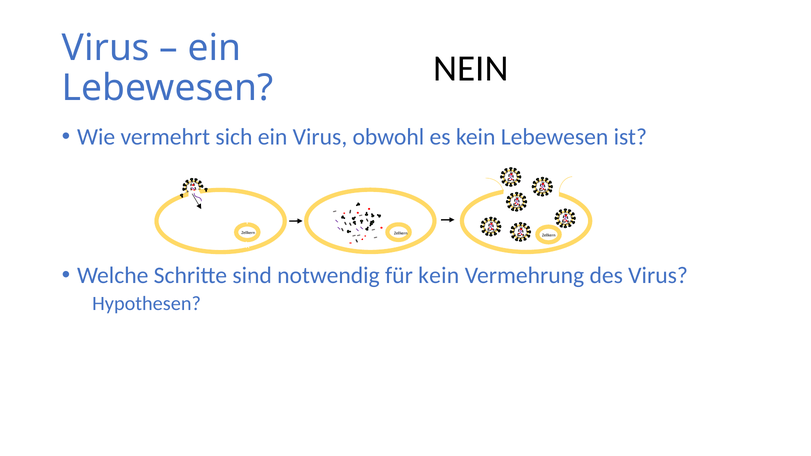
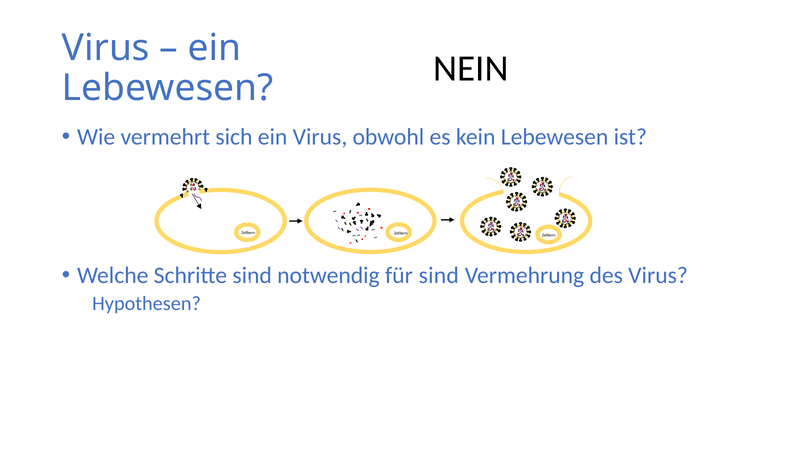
für kein: kein -> sind (439, 276)
